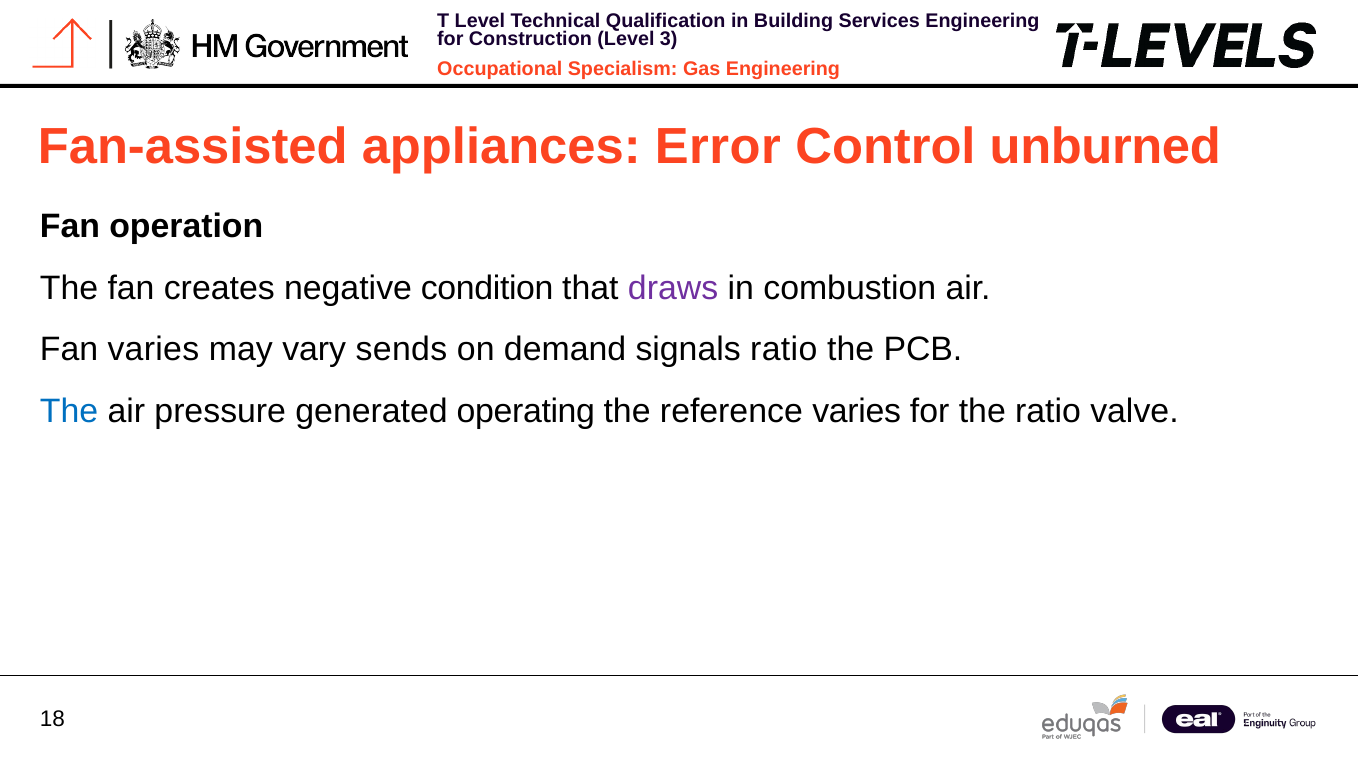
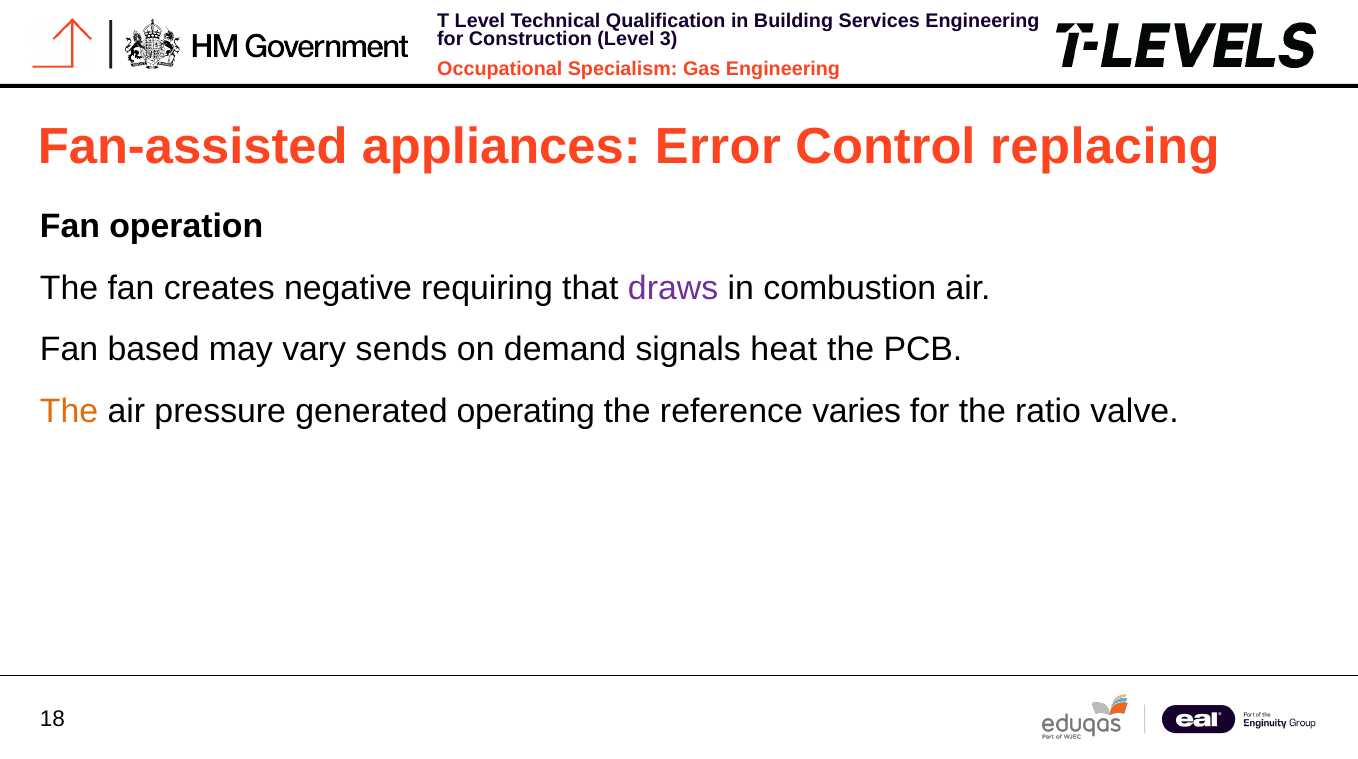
unburned: unburned -> replacing (1105, 147)
condition: condition -> requiring (487, 288)
Fan varies: varies -> based (154, 349)
signals ratio: ratio -> heat (784, 349)
The colour: blue -> orange (69, 411)
